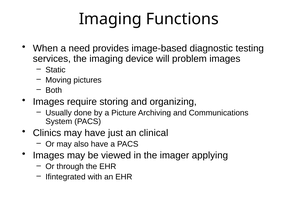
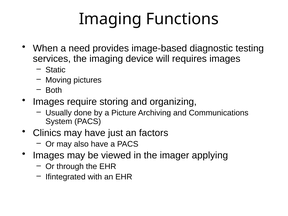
problem: problem -> requires (189, 59)
clinical: clinical -> factors (154, 133)
